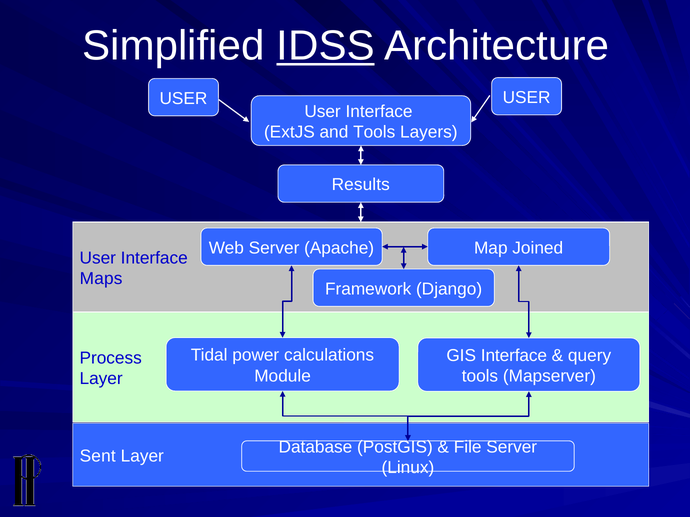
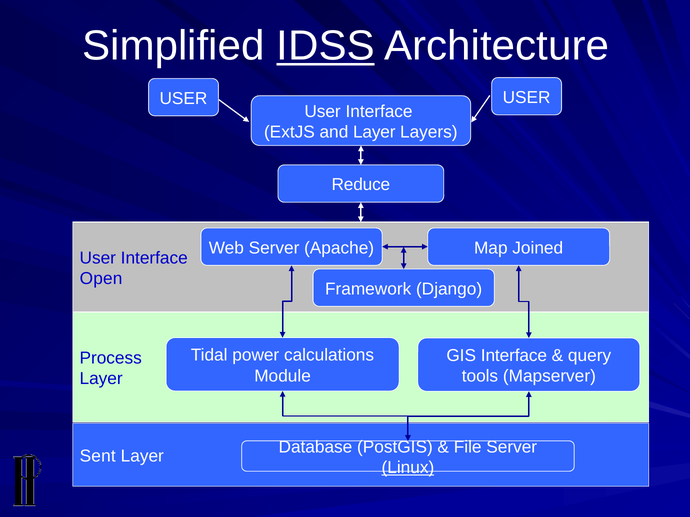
and Tools: Tools -> Layer (374, 132)
Results: Results -> Reduce (361, 185)
Maps: Maps -> Open (101, 279)
Linux underline: none -> present (408, 468)
